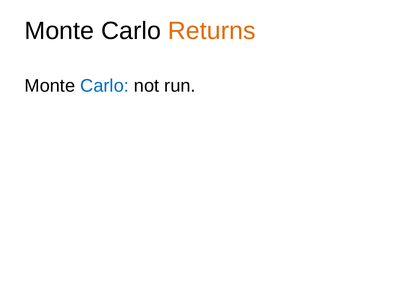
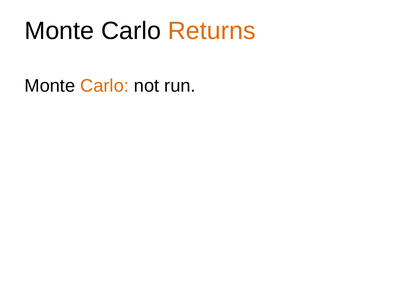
Carlo colour: blue -> orange (105, 86)
